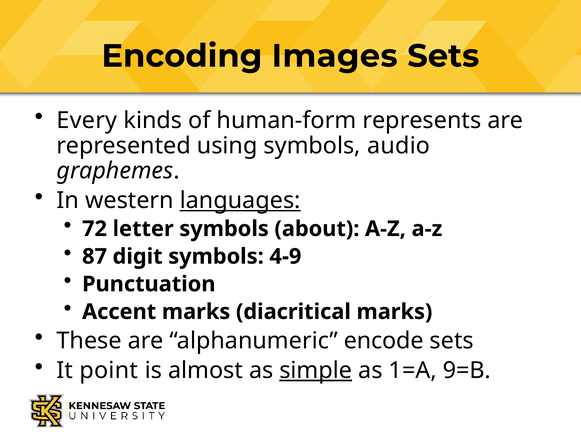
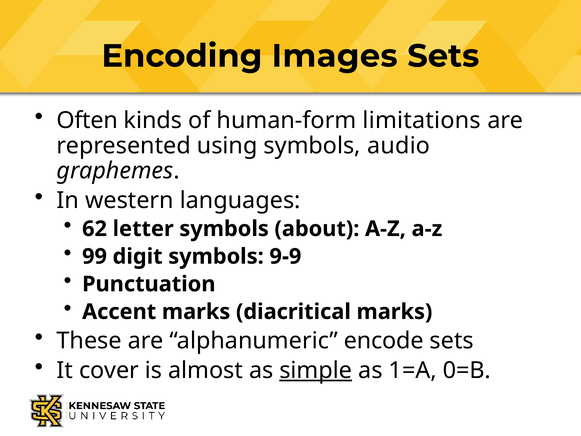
Every: Every -> Often (87, 120)
represents: represents -> limitations (422, 120)
languages underline: present -> none (240, 200)
72: 72 -> 62 (95, 229)
87: 87 -> 99 (95, 256)
4-9: 4-9 -> 9-9 (285, 256)
point: point -> cover (109, 370)
9=B: 9=B -> 0=B (467, 370)
